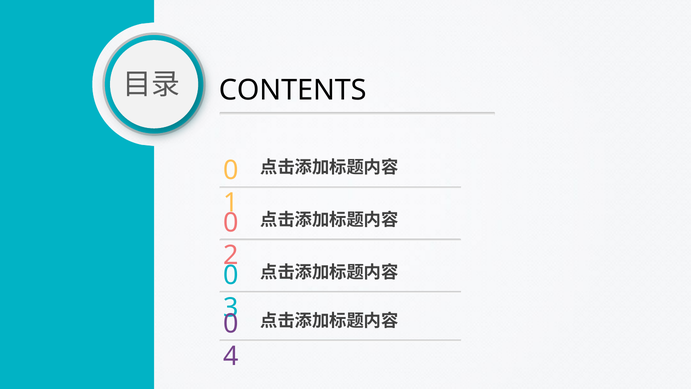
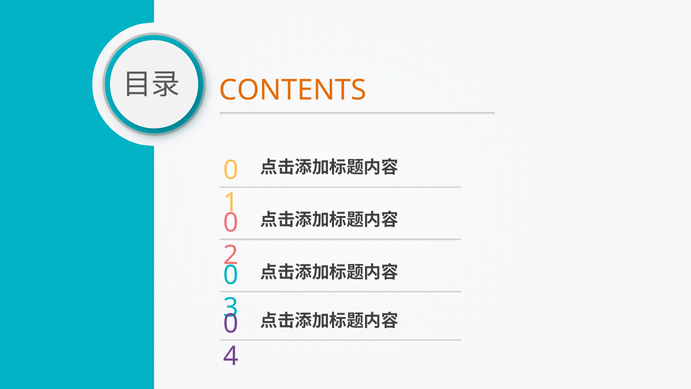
CONTENTS colour: black -> orange (293, 90)
